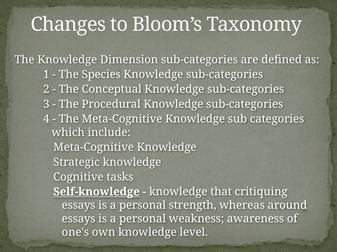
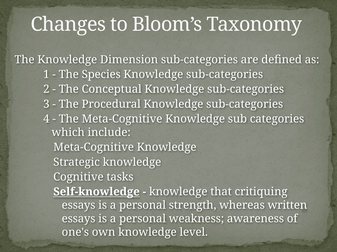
around: around -> written (287, 206)
